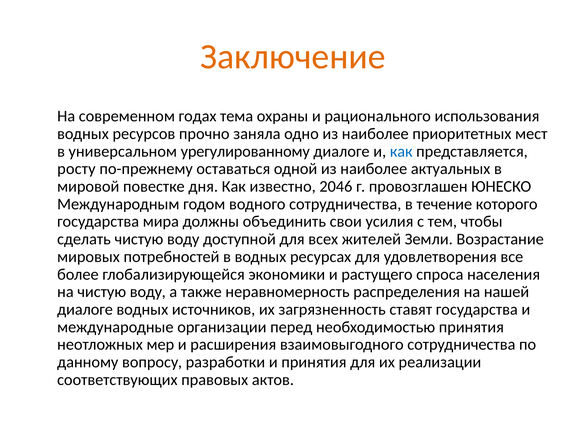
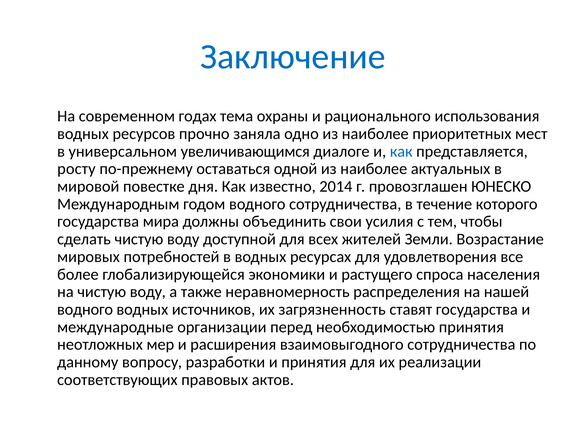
Заключение colour: orange -> blue (293, 57)
урегулированному: урегулированному -> увеличивающимся (245, 152)
2046: 2046 -> 2014 (336, 187)
диалоге: диалоге -> водного (85, 310)
